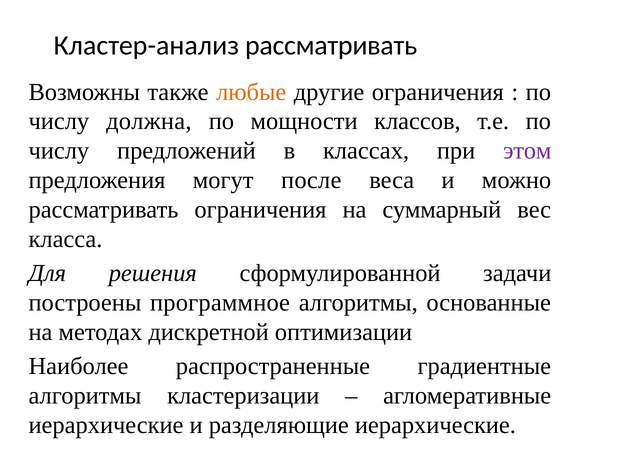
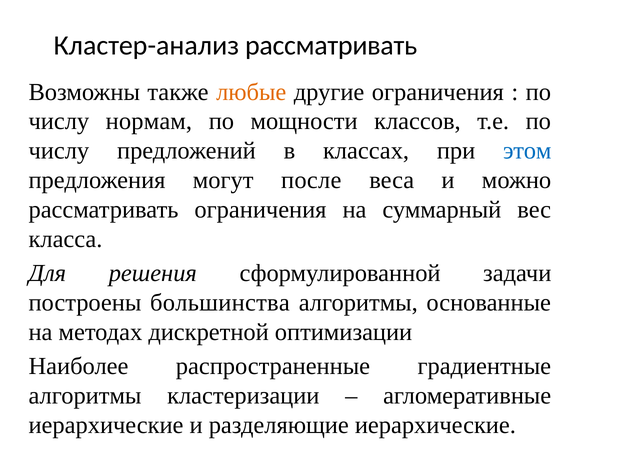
должна: должна -> нормам (149, 122)
этом colour: purple -> blue (527, 151)
программное: программное -> большинства (220, 303)
